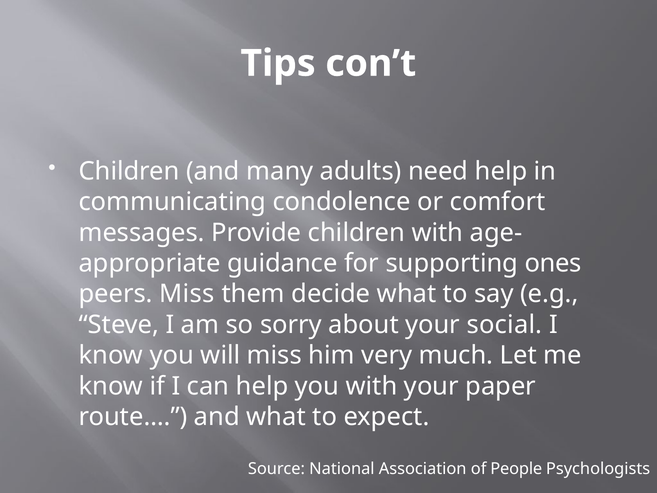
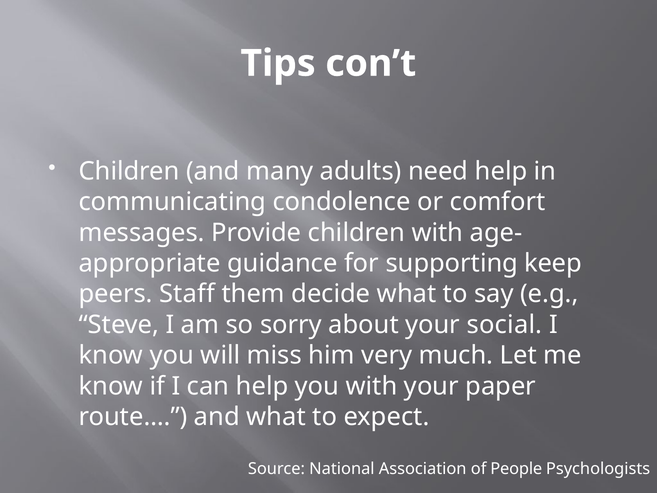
ones: ones -> keep (553, 263)
peers Miss: Miss -> Staff (187, 294)
